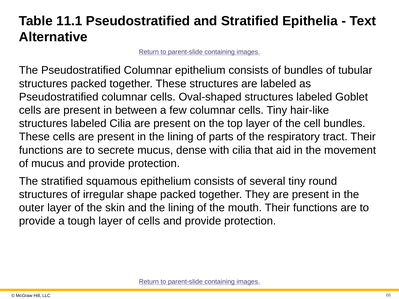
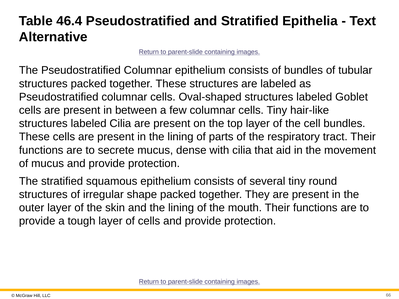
11.1: 11.1 -> 46.4 (69, 21)
